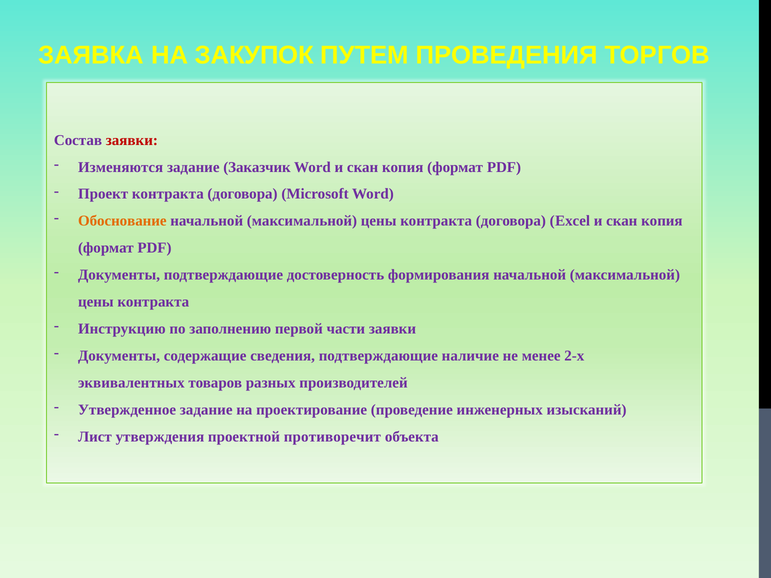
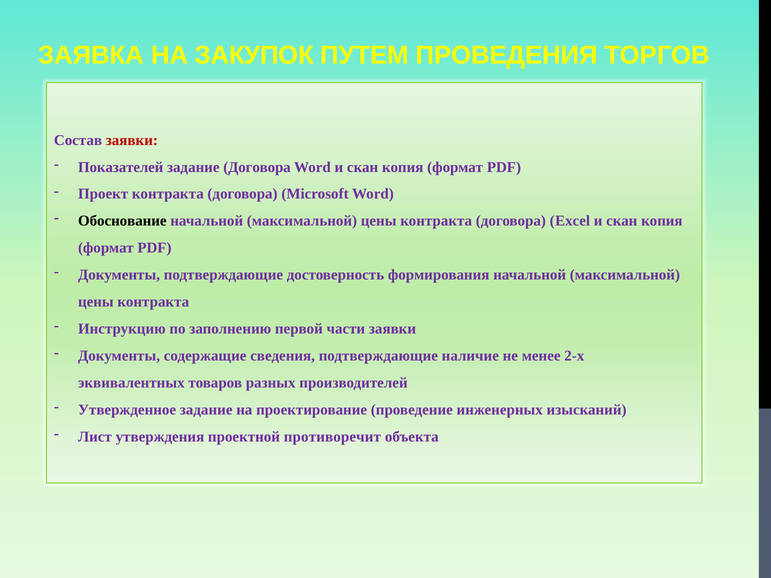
Изменяются: Изменяются -> Показателей (121, 167)
задание Заказчик: Заказчик -> Договора (257, 167)
Обоснование colour: orange -> black (122, 221)
